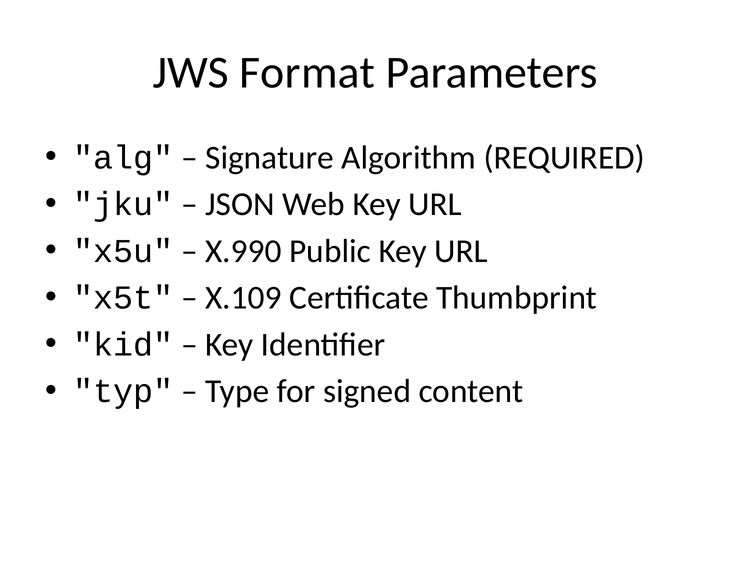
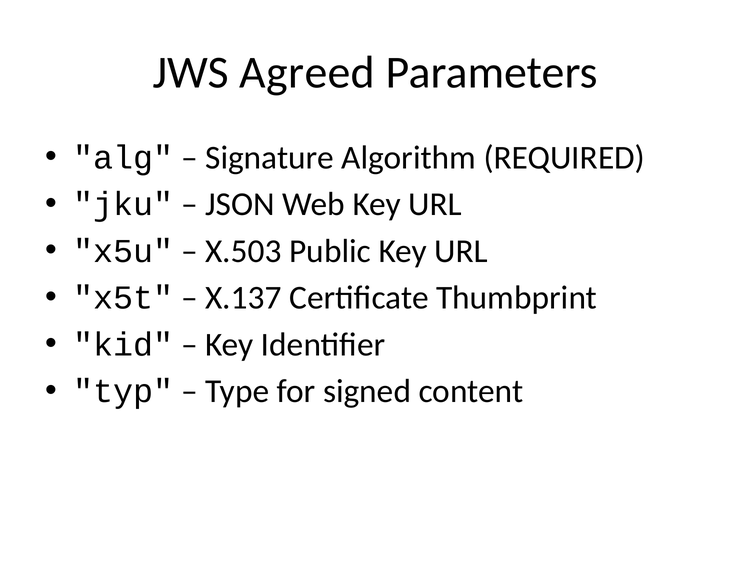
Format: Format -> Agreed (307, 73)
X.990: X.990 -> X.503 (243, 251)
X.109: X.109 -> X.137 (243, 298)
